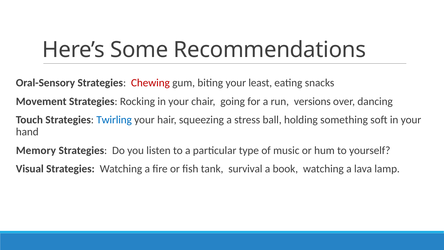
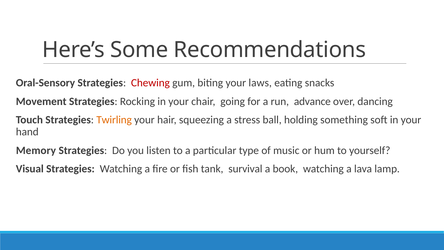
least: least -> laws (260, 83)
versions: versions -> advance (312, 101)
Twirling colour: blue -> orange (114, 120)
